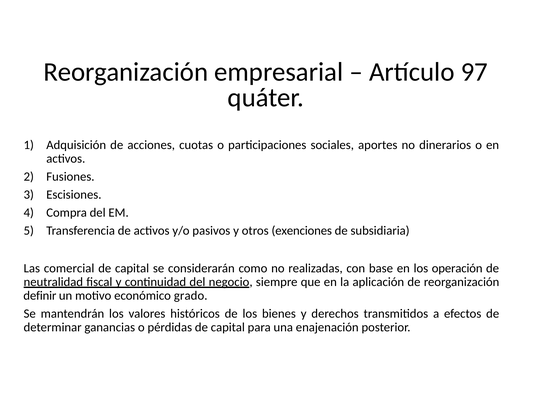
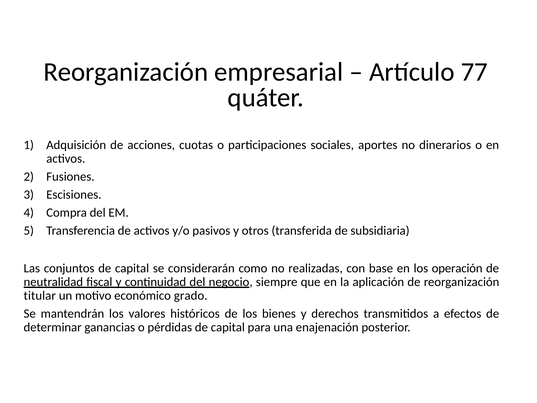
97: 97 -> 77 (474, 72)
exenciones: exenciones -> transferida (302, 231)
comercial: comercial -> conjuntos (69, 268)
definir: definir -> titular (40, 295)
